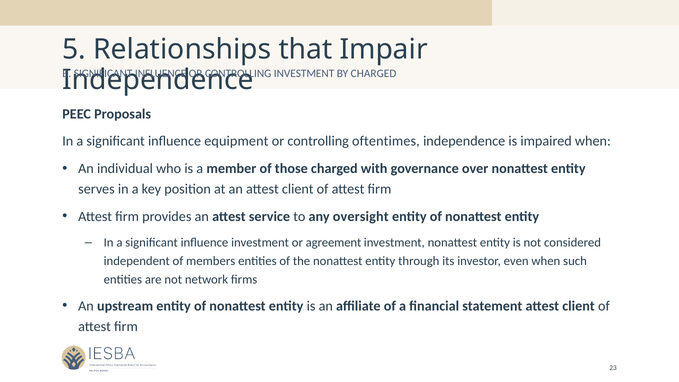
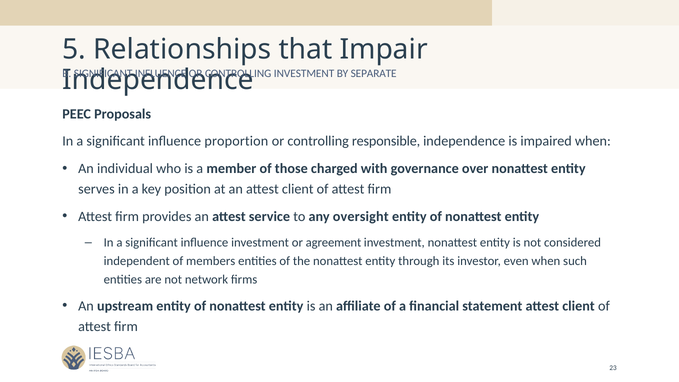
BY CHARGED: CHARGED -> SEPARATE (374, 73)
equipment: equipment -> proportion (236, 141)
oftentimes: oftentimes -> responsible (386, 141)
